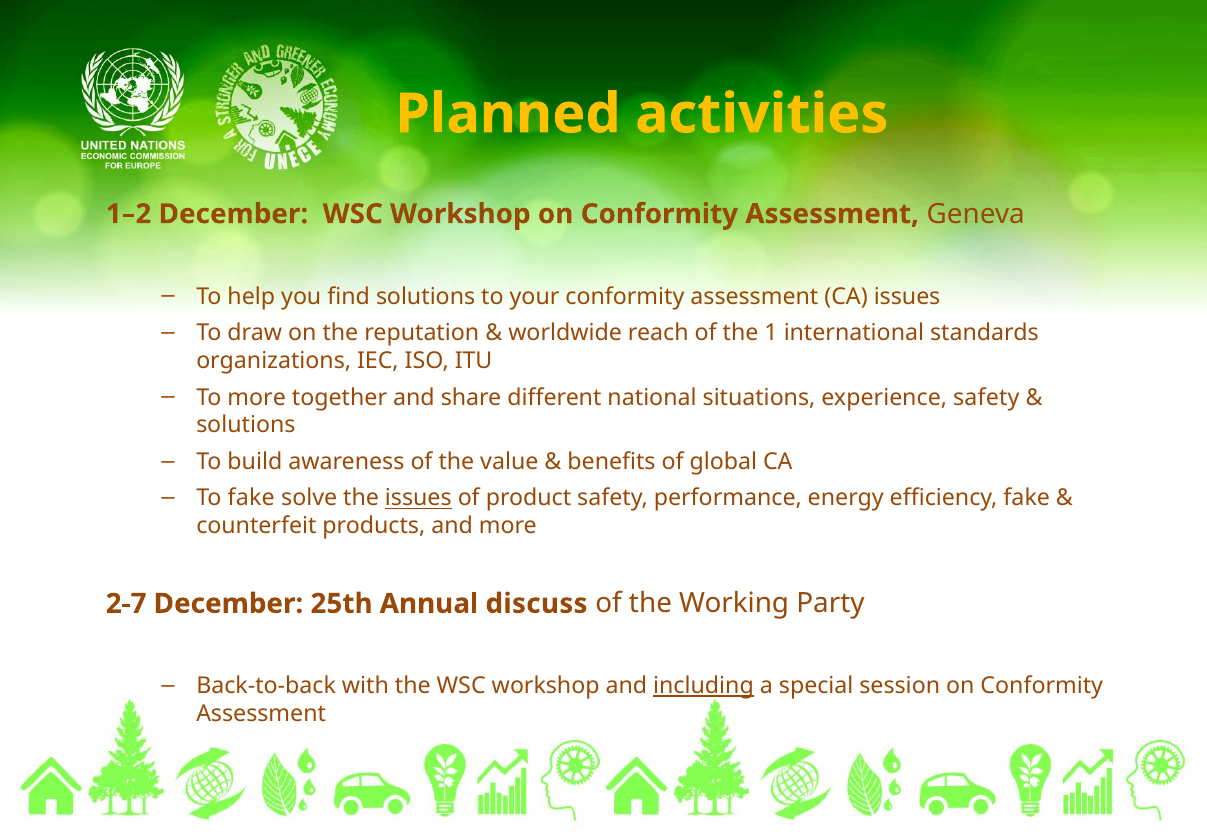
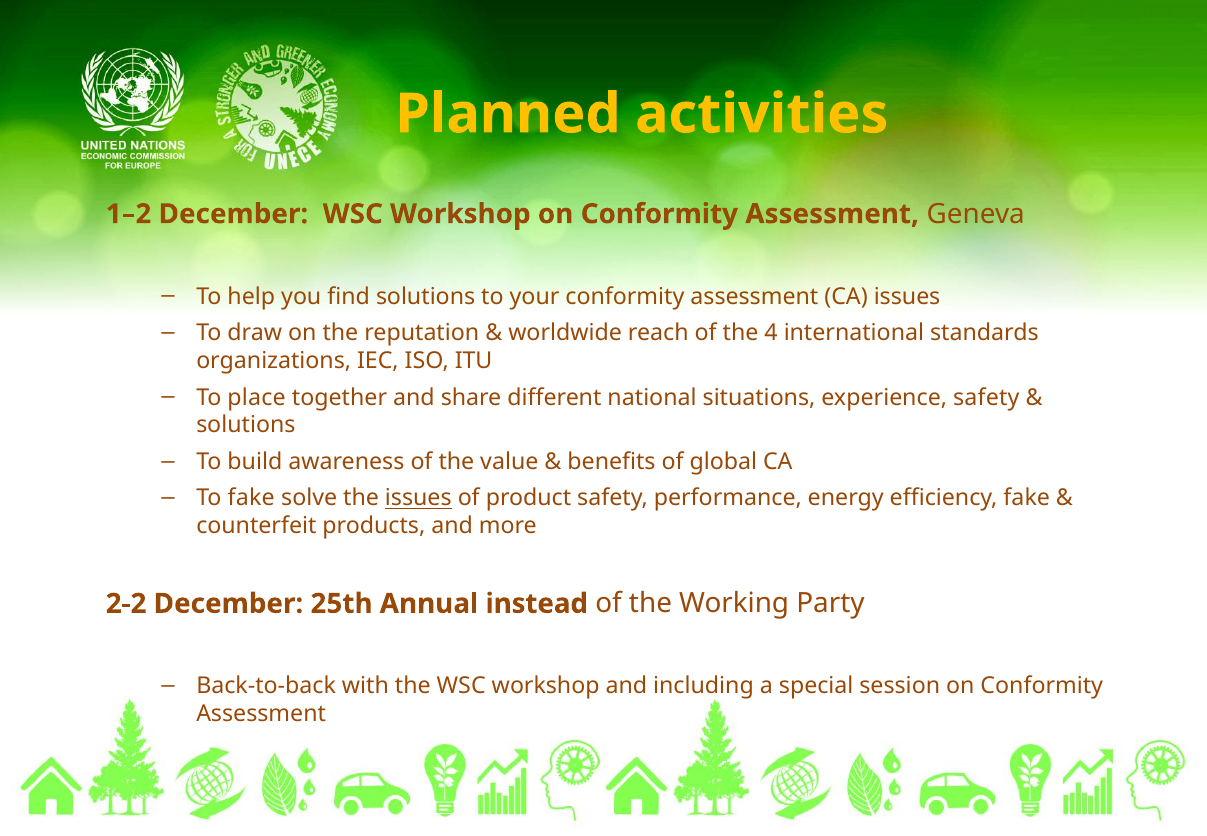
1: 1 -> 4 (771, 333)
To more: more -> place (257, 397)
2-7: 2-7 -> 2-2 (126, 603)
discuss: discuss -> instead (537, 603)
including underline: present -> none (704, 686)
